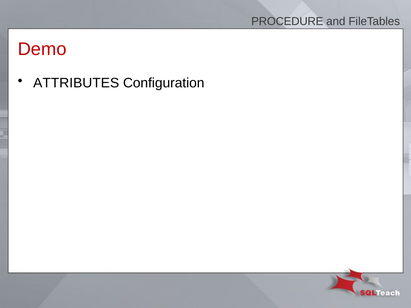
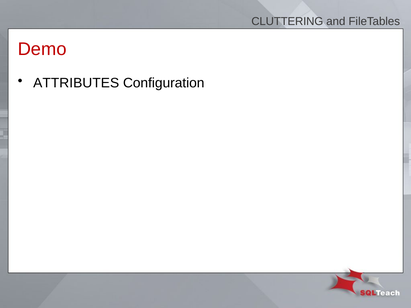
PROCEDURE: PROCEDURE -> CLUTTERING (287, 21)
